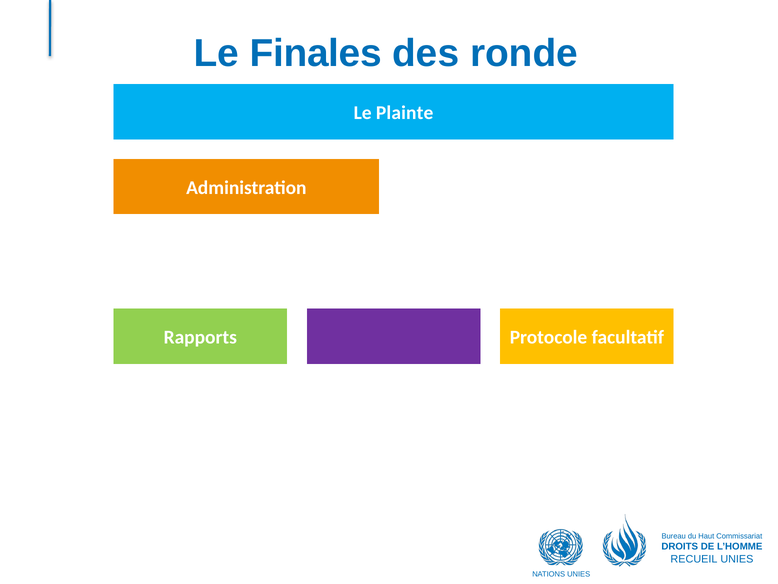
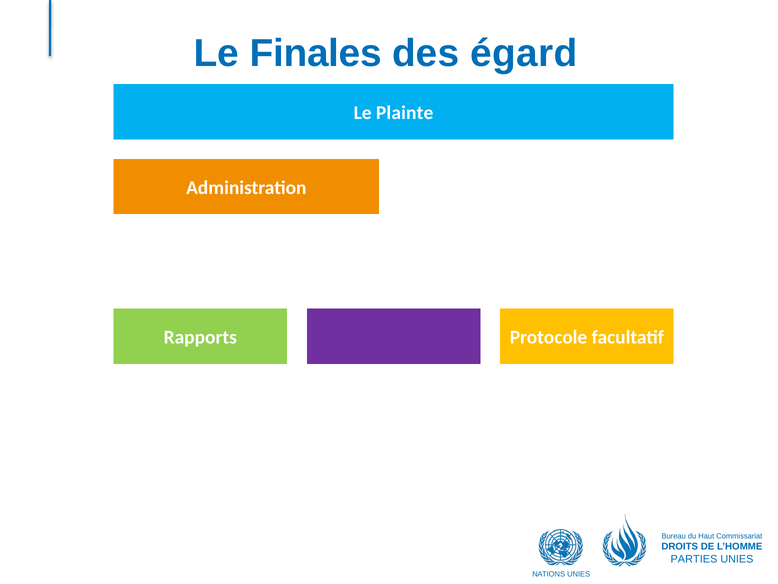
ronde: ronde -> égard (524, 53)
RECUEIL: RECUEIL -> PARTIES (694, 559)
